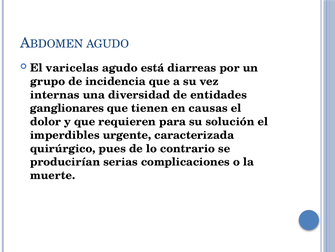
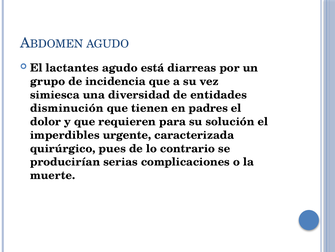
varicelas: varicelas -> lactantes (72, 68)
internas: internas -> simiesca (55, 95)
ganglionares: ganglionares -> disminución (67, 108)
causas: causas -> padres (208, 108)
